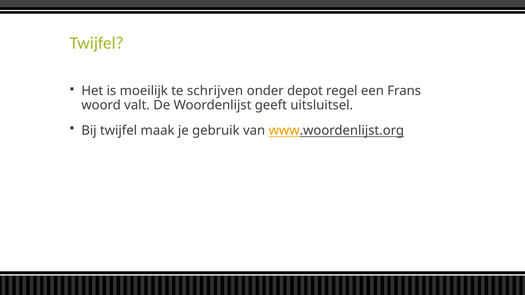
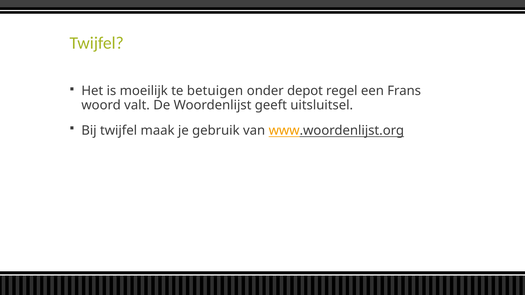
schrijven: schrijven -> betuigen (215, 91)
